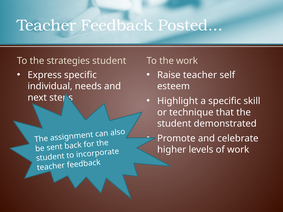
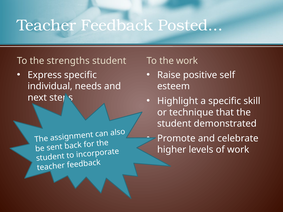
strategies: strategies -> strengths (68, 61)
Raise teacher: teacher -> positive (200, 75)
